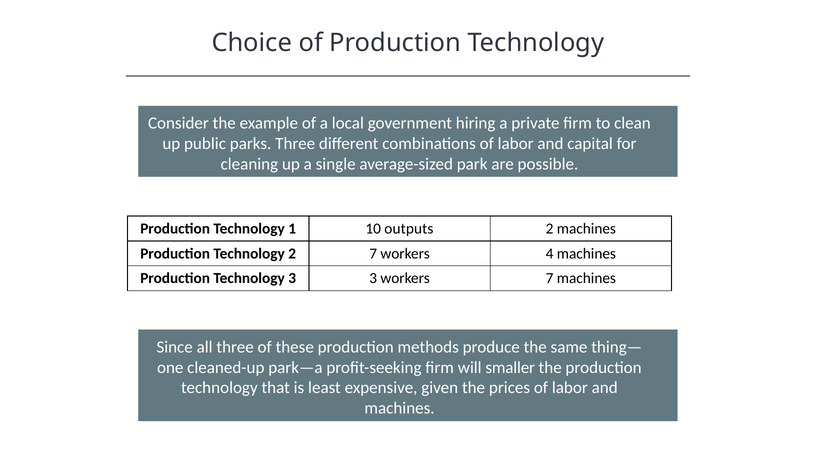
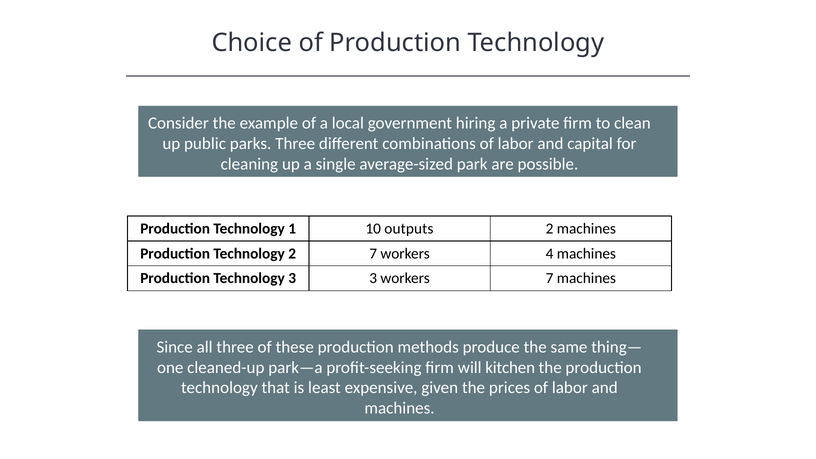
smaller: smaller -> kitchen (510, 367)
